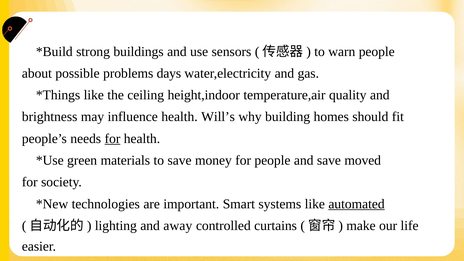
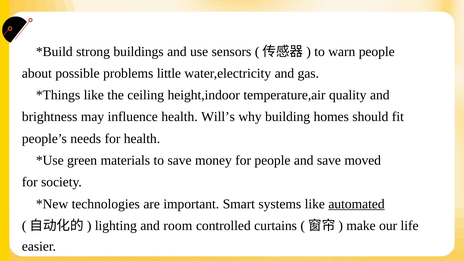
days: days -> little (169, 73)
for underline: present -> none (112, 139)
away: away -> room (178, 226)
